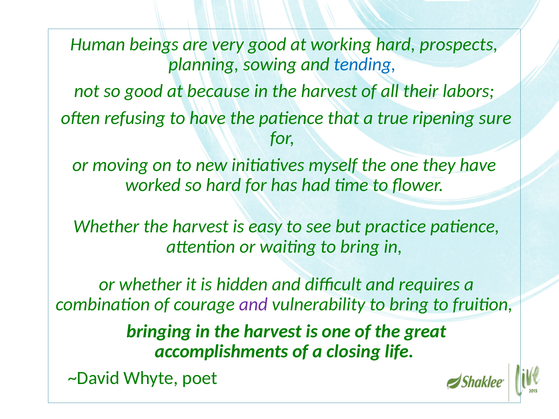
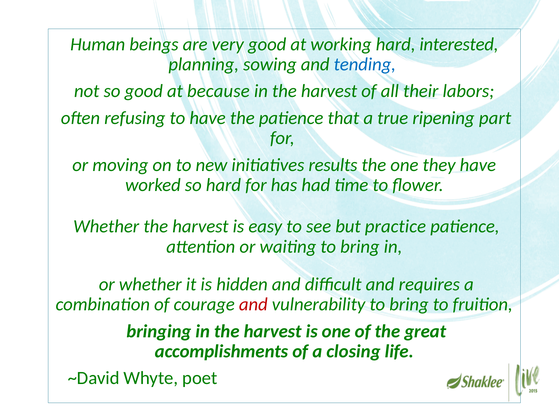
prospects: prospects -> interested (459, 44)
sure: sure -> part (495, 118)
myself: myself -> results (333, 165)
and colour: purple -> red (253, 305)
